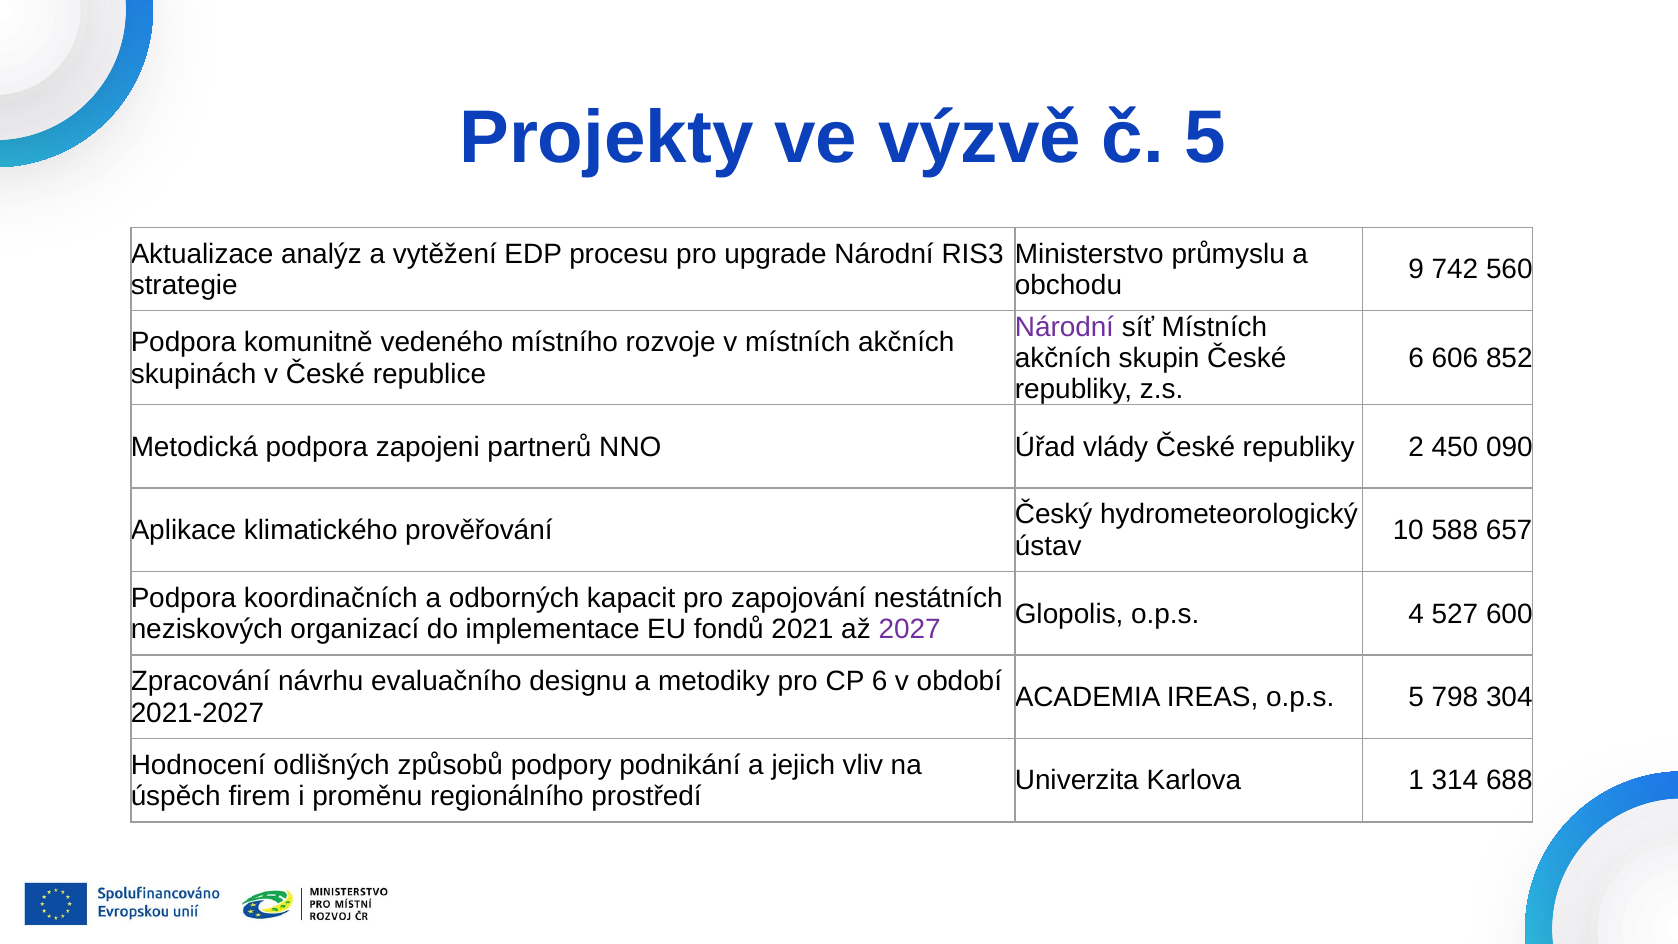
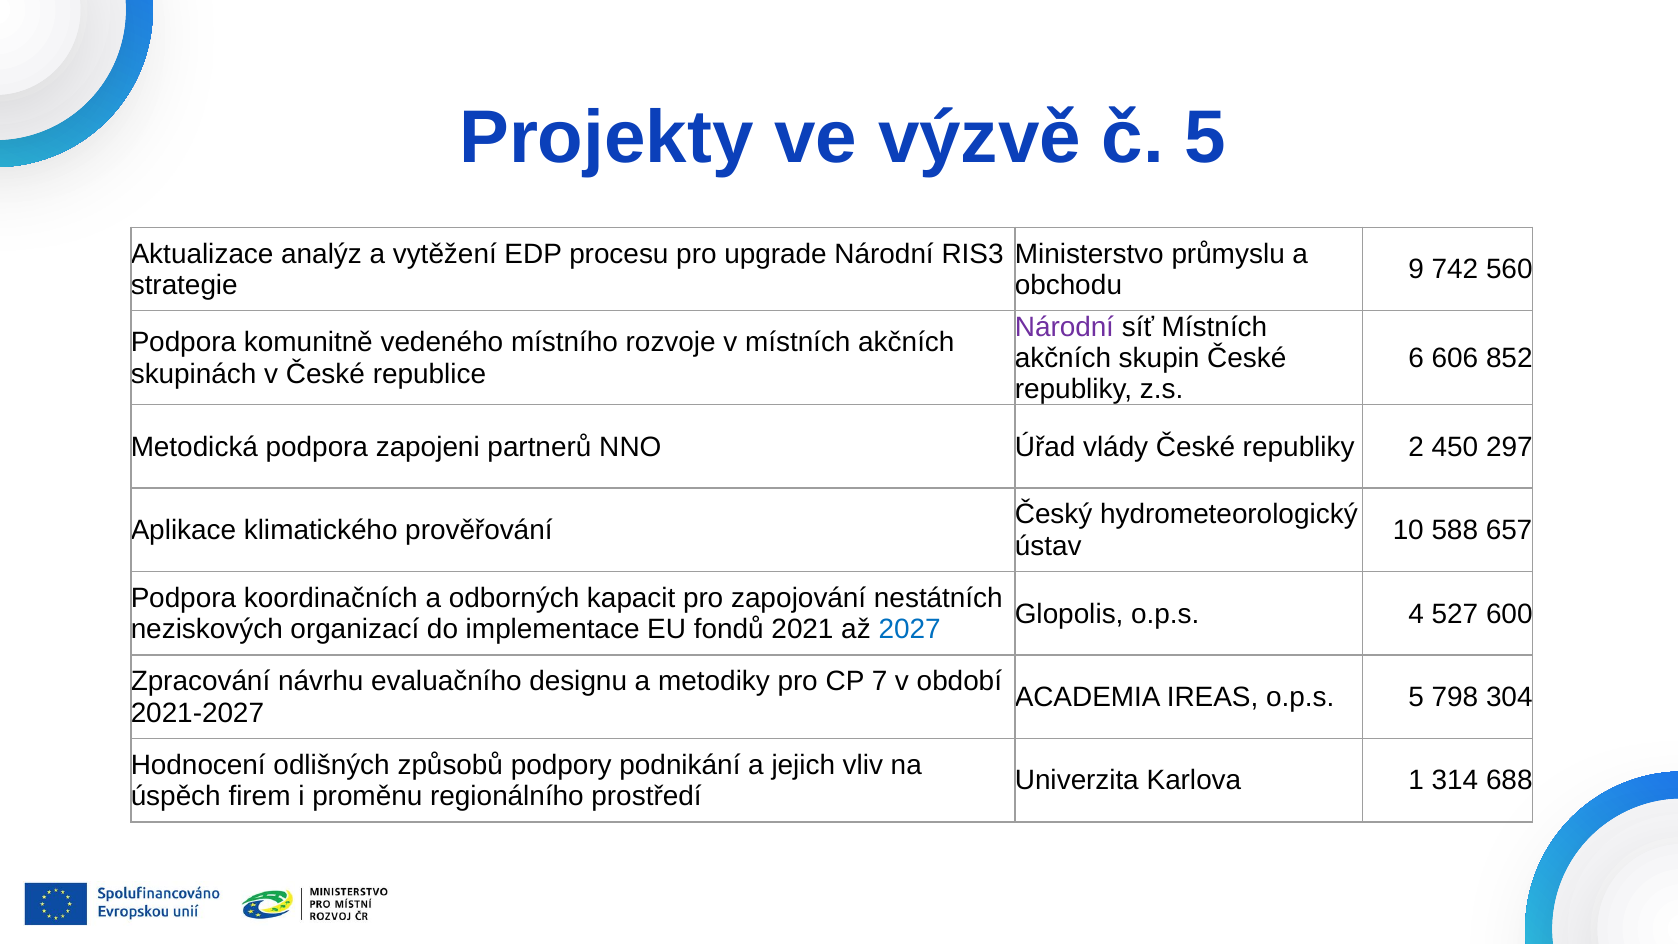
090: 090 -> 297 (1509, 447)
2027 colour: purple -> blue (910, 629)
CP 6: 6 -> 7 (880, 682)
